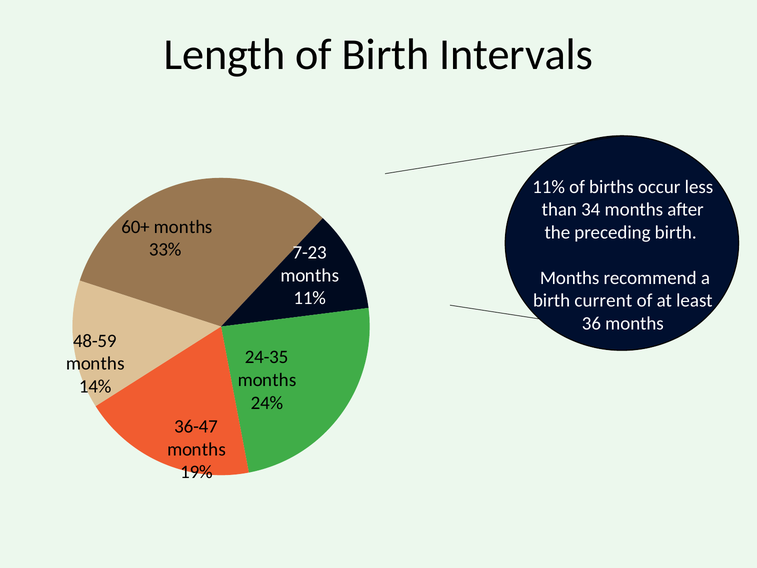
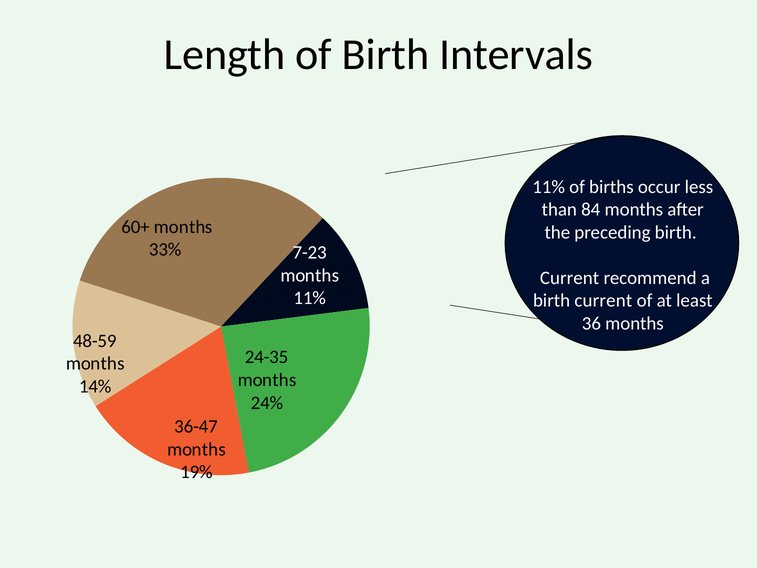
34: 34 -> 84 (591, 210)
Months: Months -> Current (570, 278)
